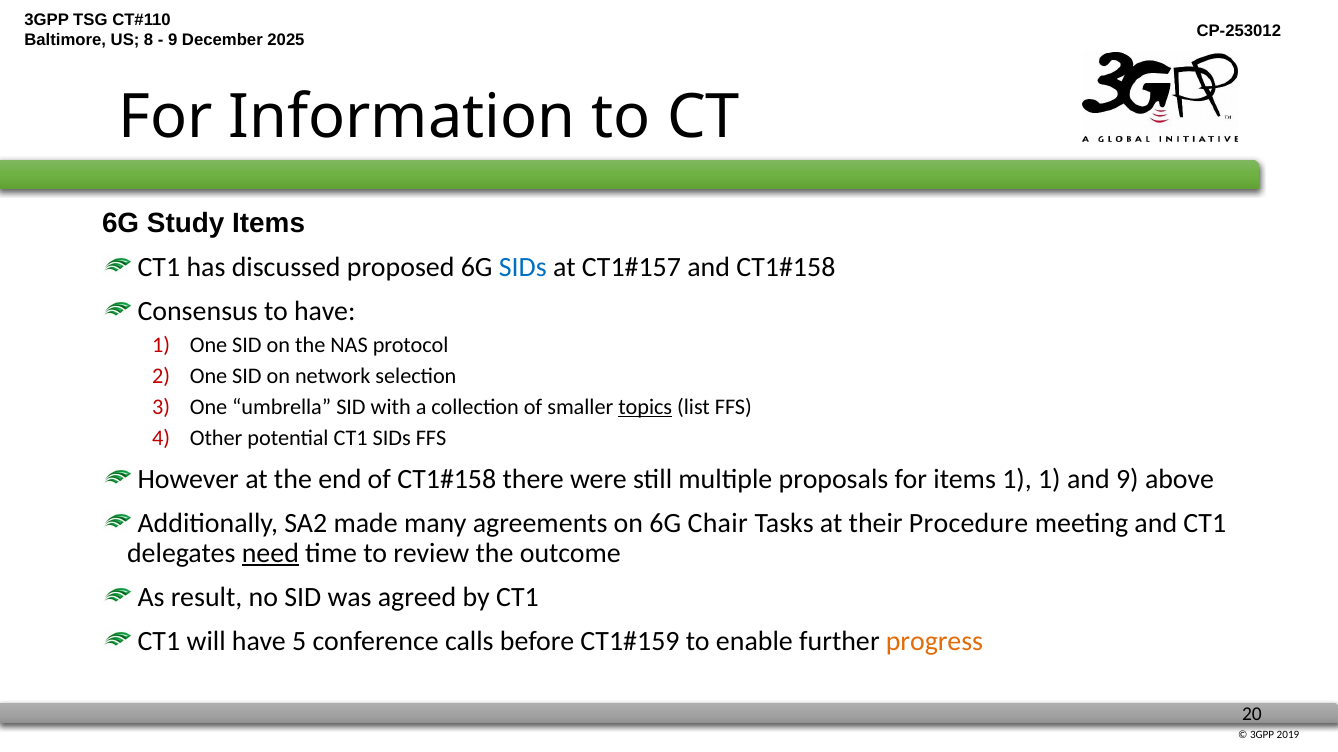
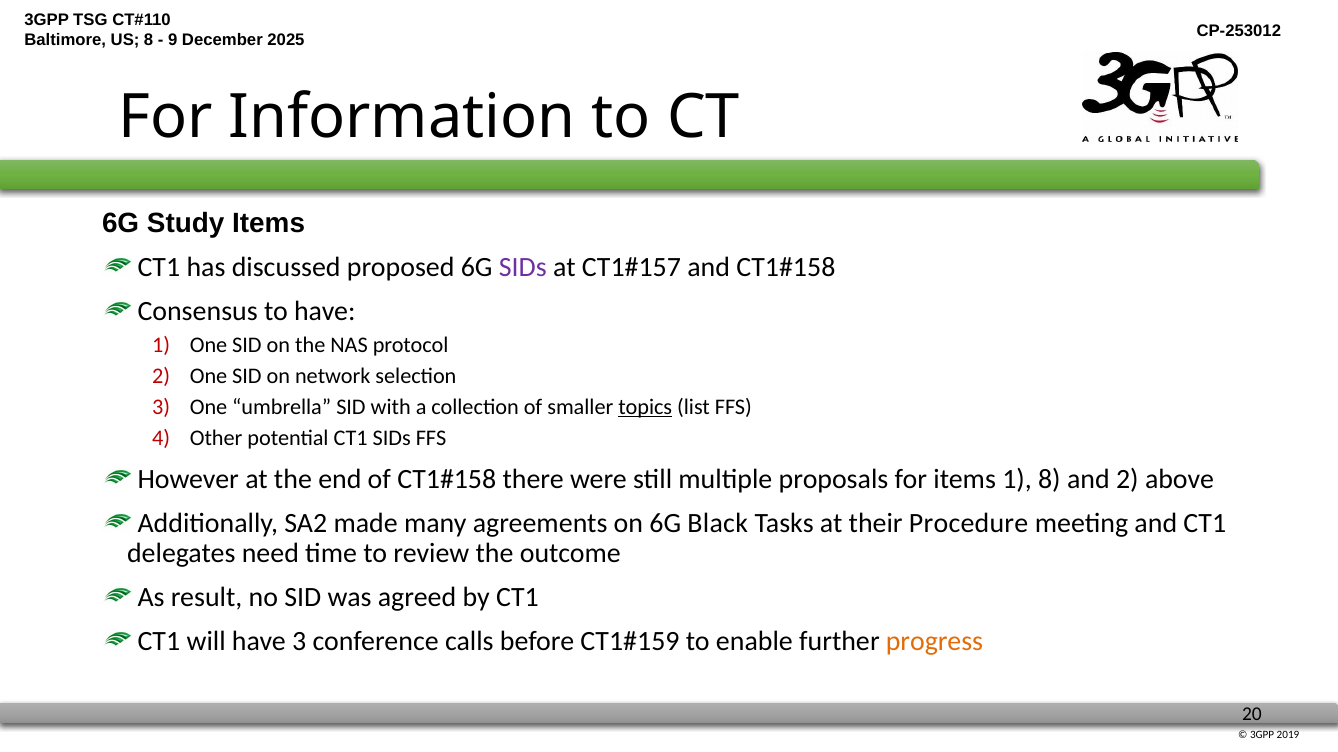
SIDs colour: blue -> purple (523, 267)
1 1: 1 -> 8 (1049, 479)
and 9: 9 -> 2 (1127, 479)
Chair: Chair -> Black (718, 523)
need underline: present -> none (270, 553)
have 5: 5 -> 3 (299, 641)
